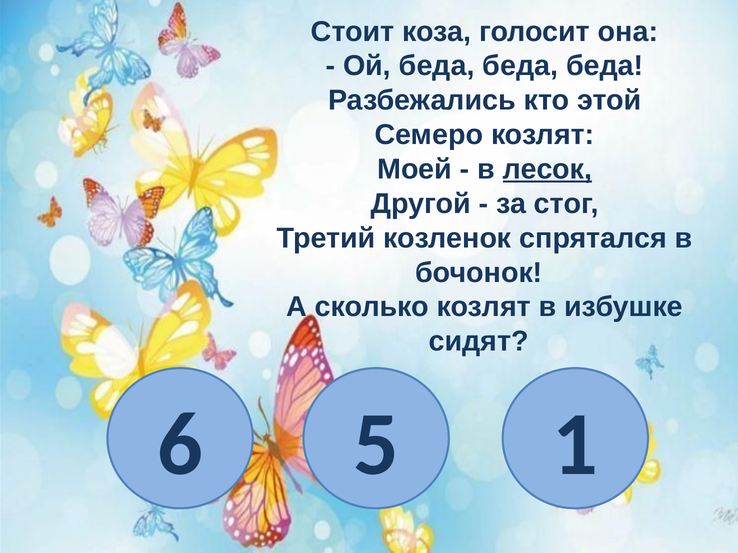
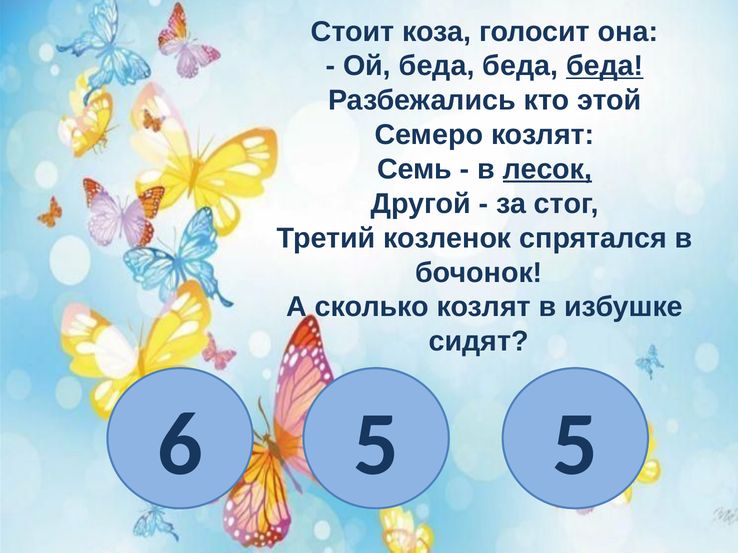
беда underline: none -> present (605, 66)
Моей: Моей -> Семь (415, 169)
5 1: 1 -> 5 (575, 445)
